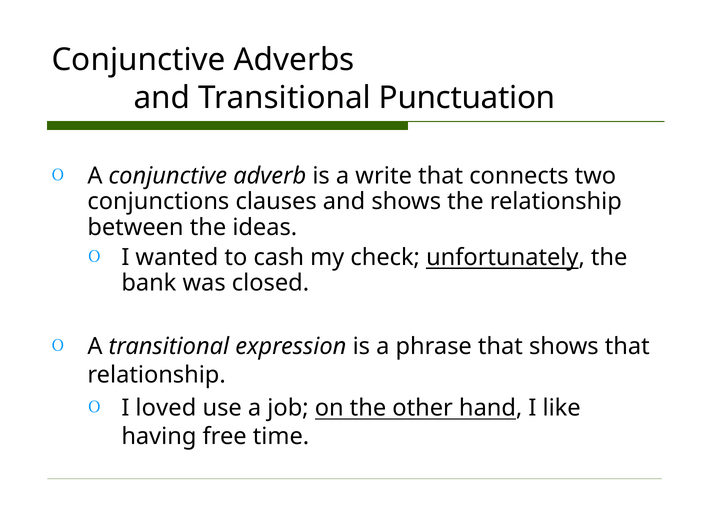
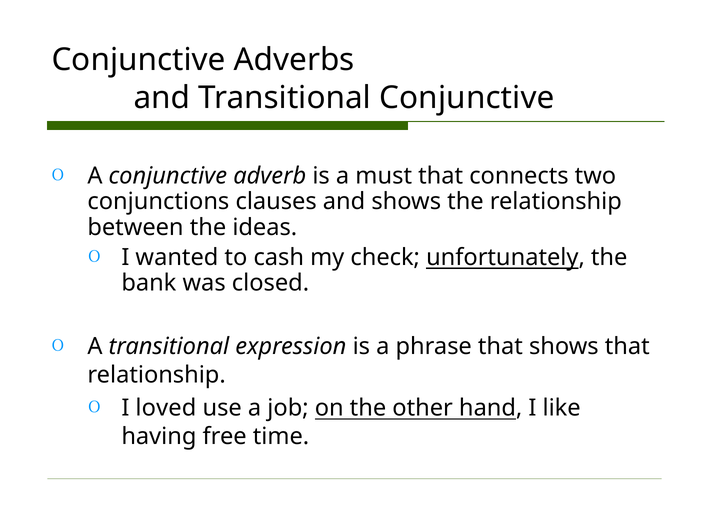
Transitional Punctuation: Punctuation -> Conjunctive (467, 98)
write: write -> must (384, 176)
